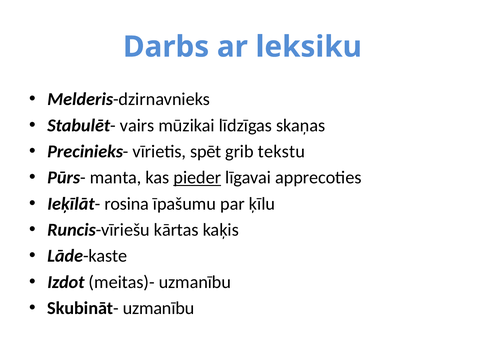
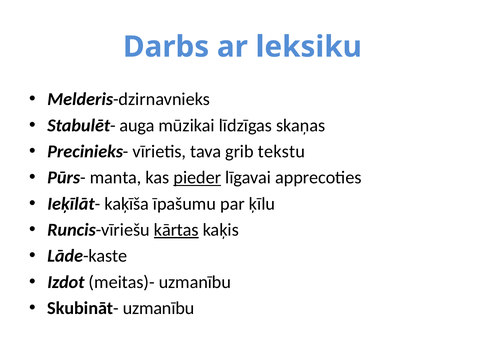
vairs: vairs -> auga (137, 126)
spēt: spēt -> tava (206, 152)
rosina: rosina -> kaķīša (127, 204)
kārtas underline: none -> present (176, 230)
